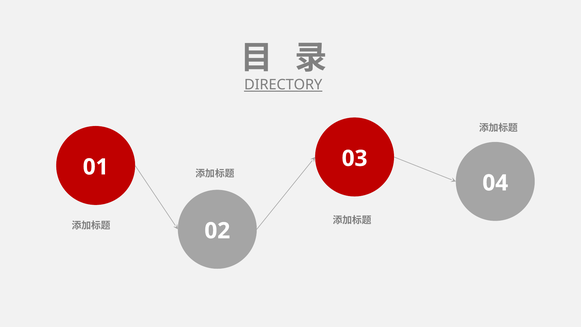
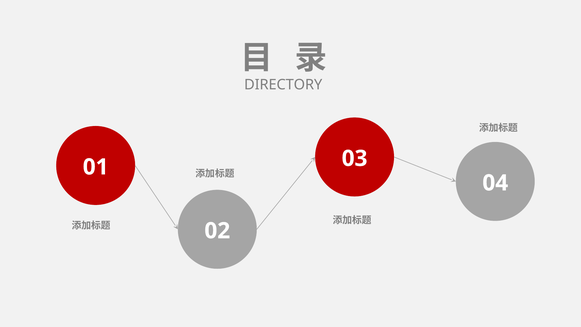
DIRECTORY underline: present -> none (283, 85)
